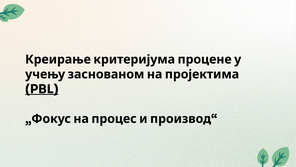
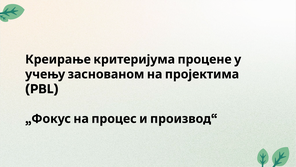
PBL underline: present -> none (42, 89)
